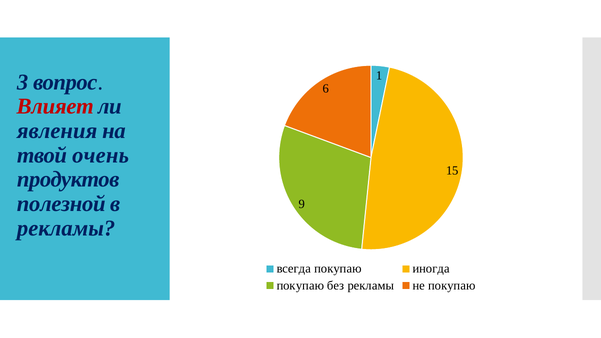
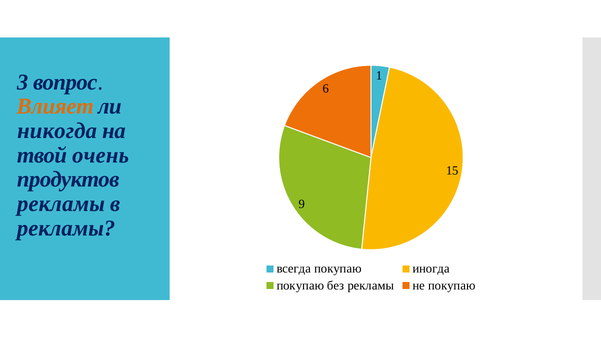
Влияет colour: red -> orange (55, 106)
явления: явления -> никогда (57, 131)
полезной: полезной -> рекламы (61, 204)
